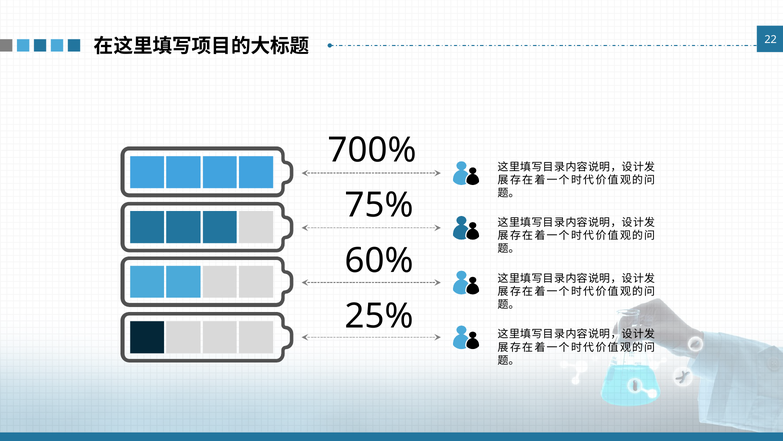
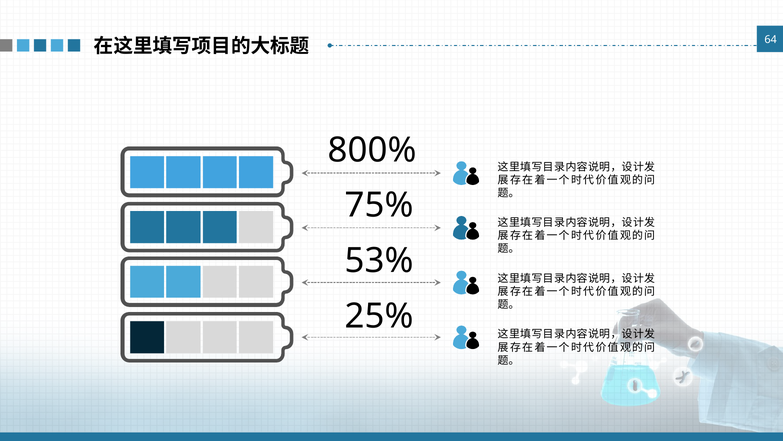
22: 22 -> 64 (771, 40)
700%: 700% -> 800% (372, 150)
60%: 60% -> 53% (379, 260)
